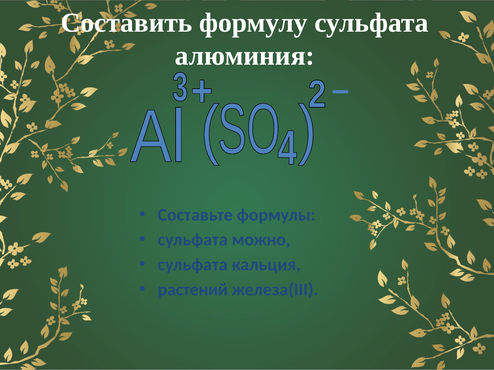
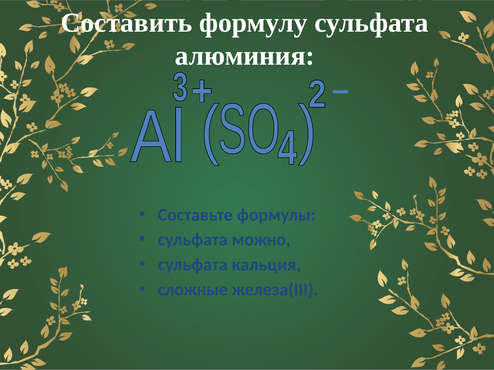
растений: растений -> сложные (193, 290)
